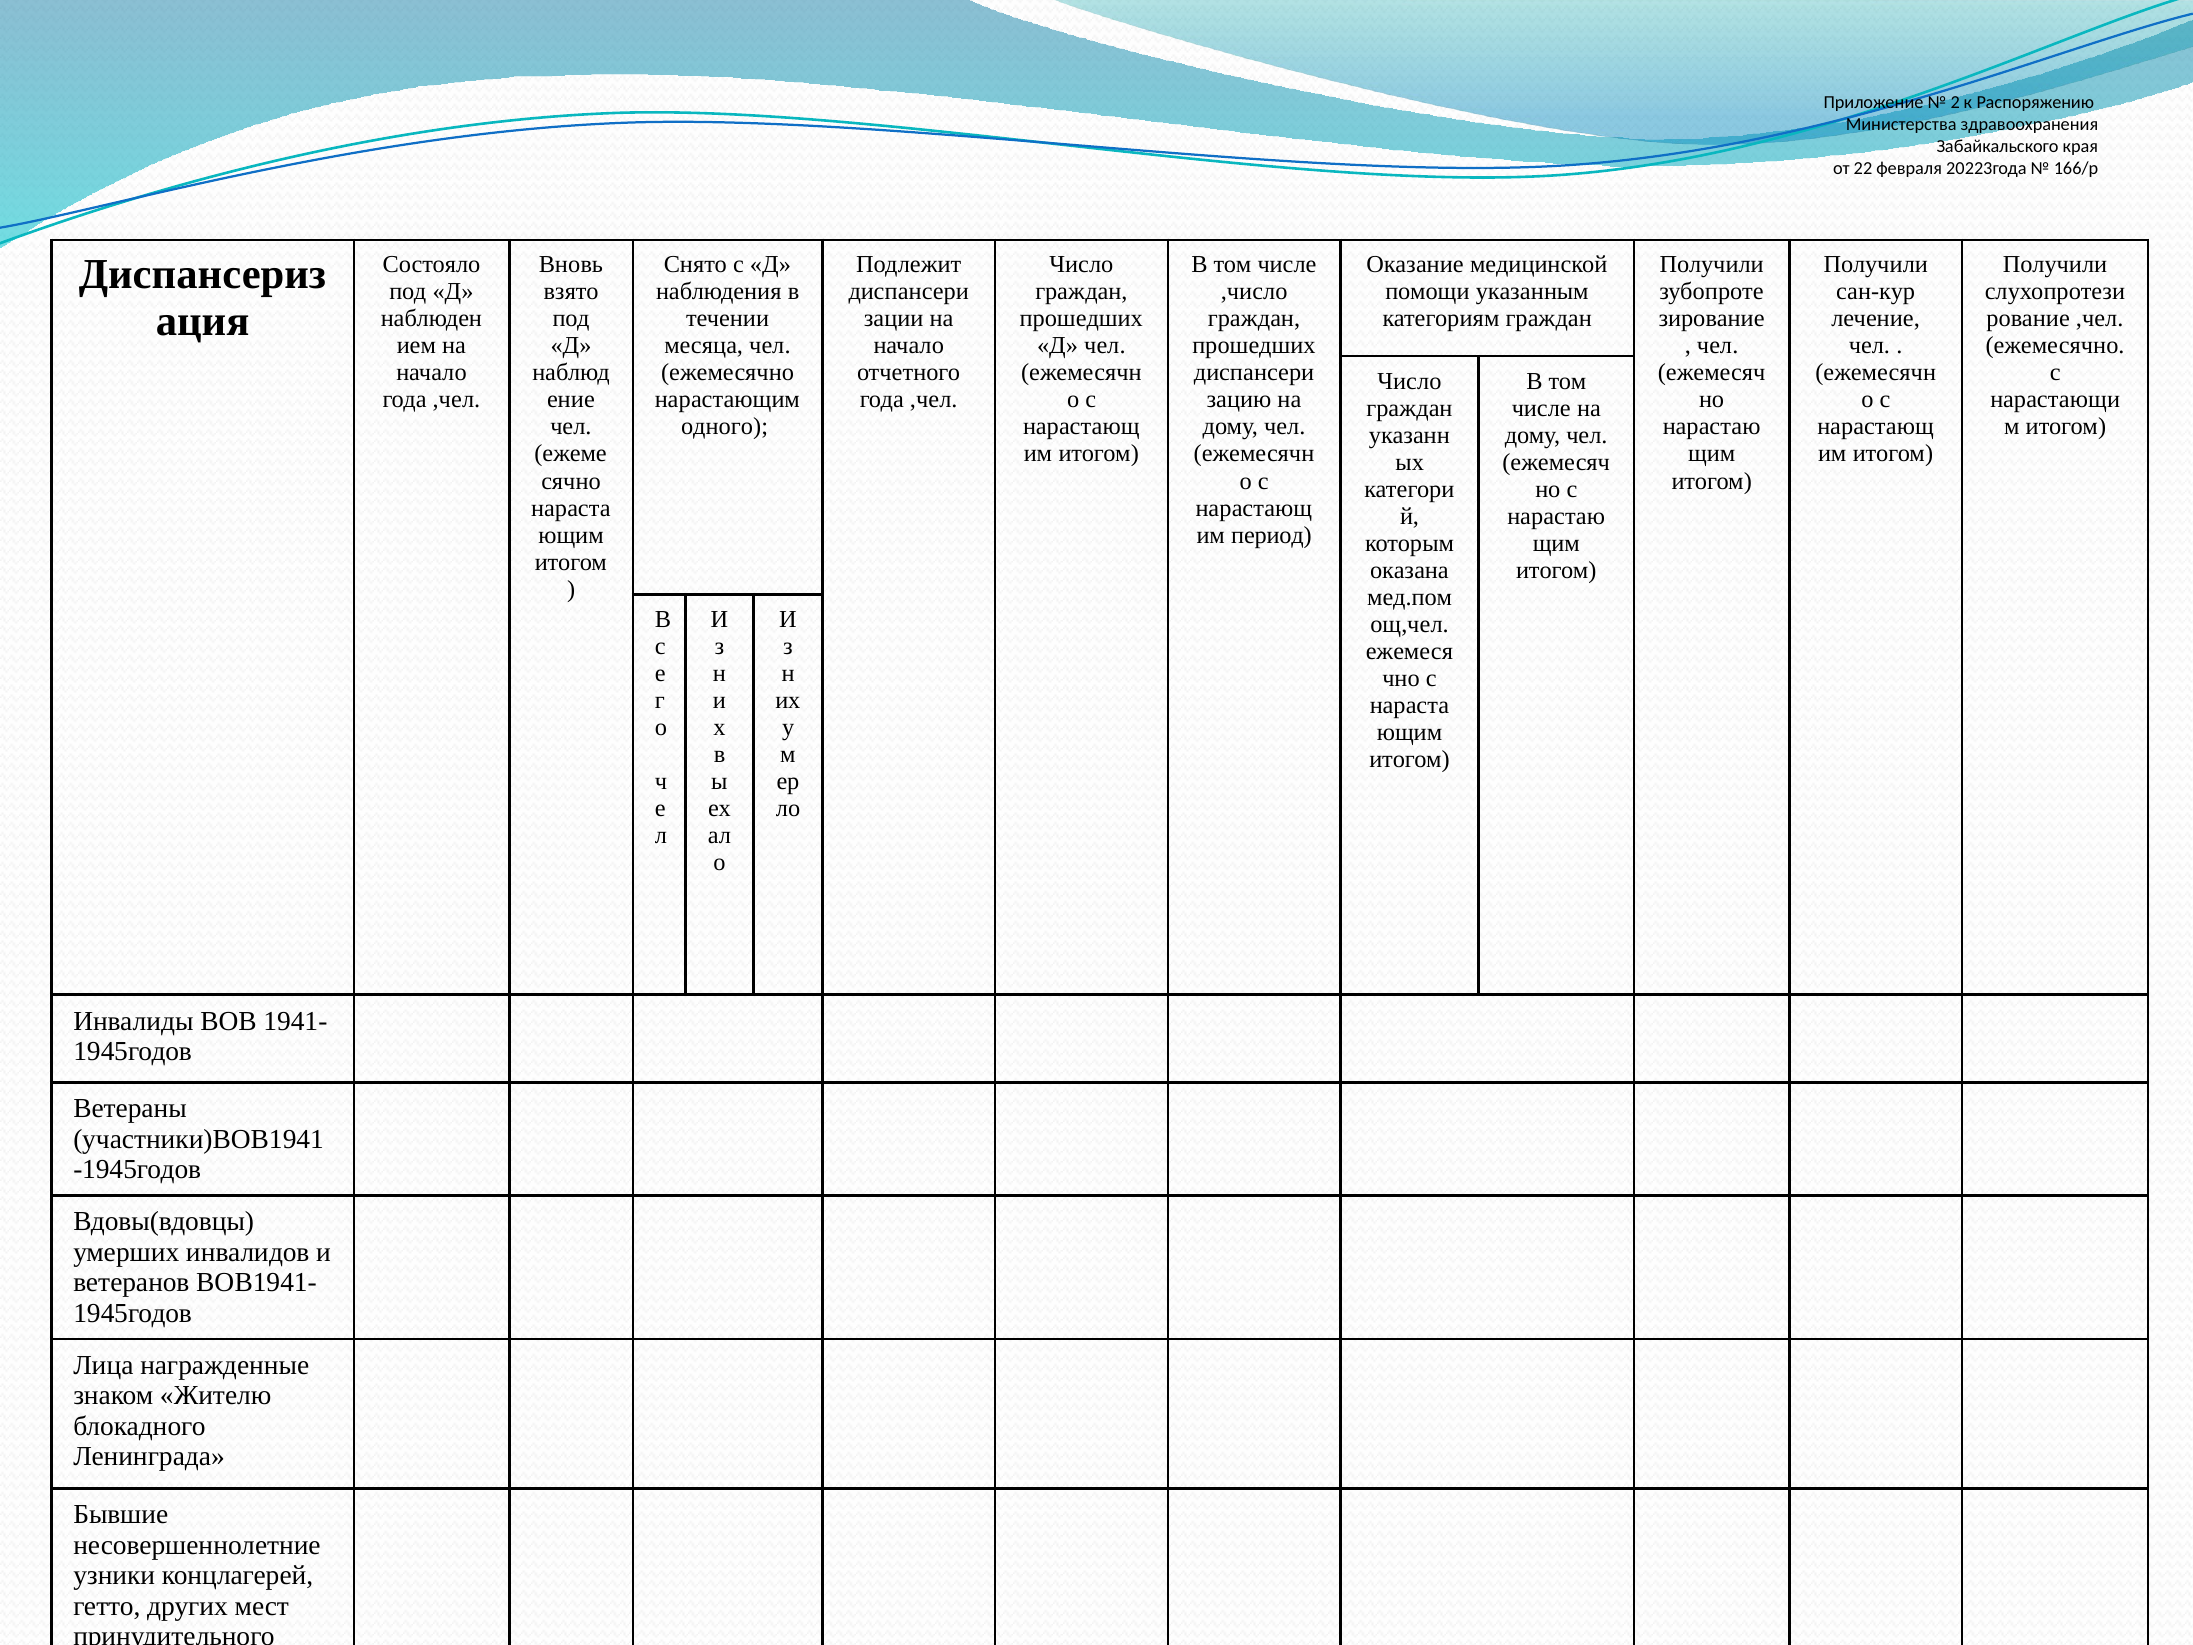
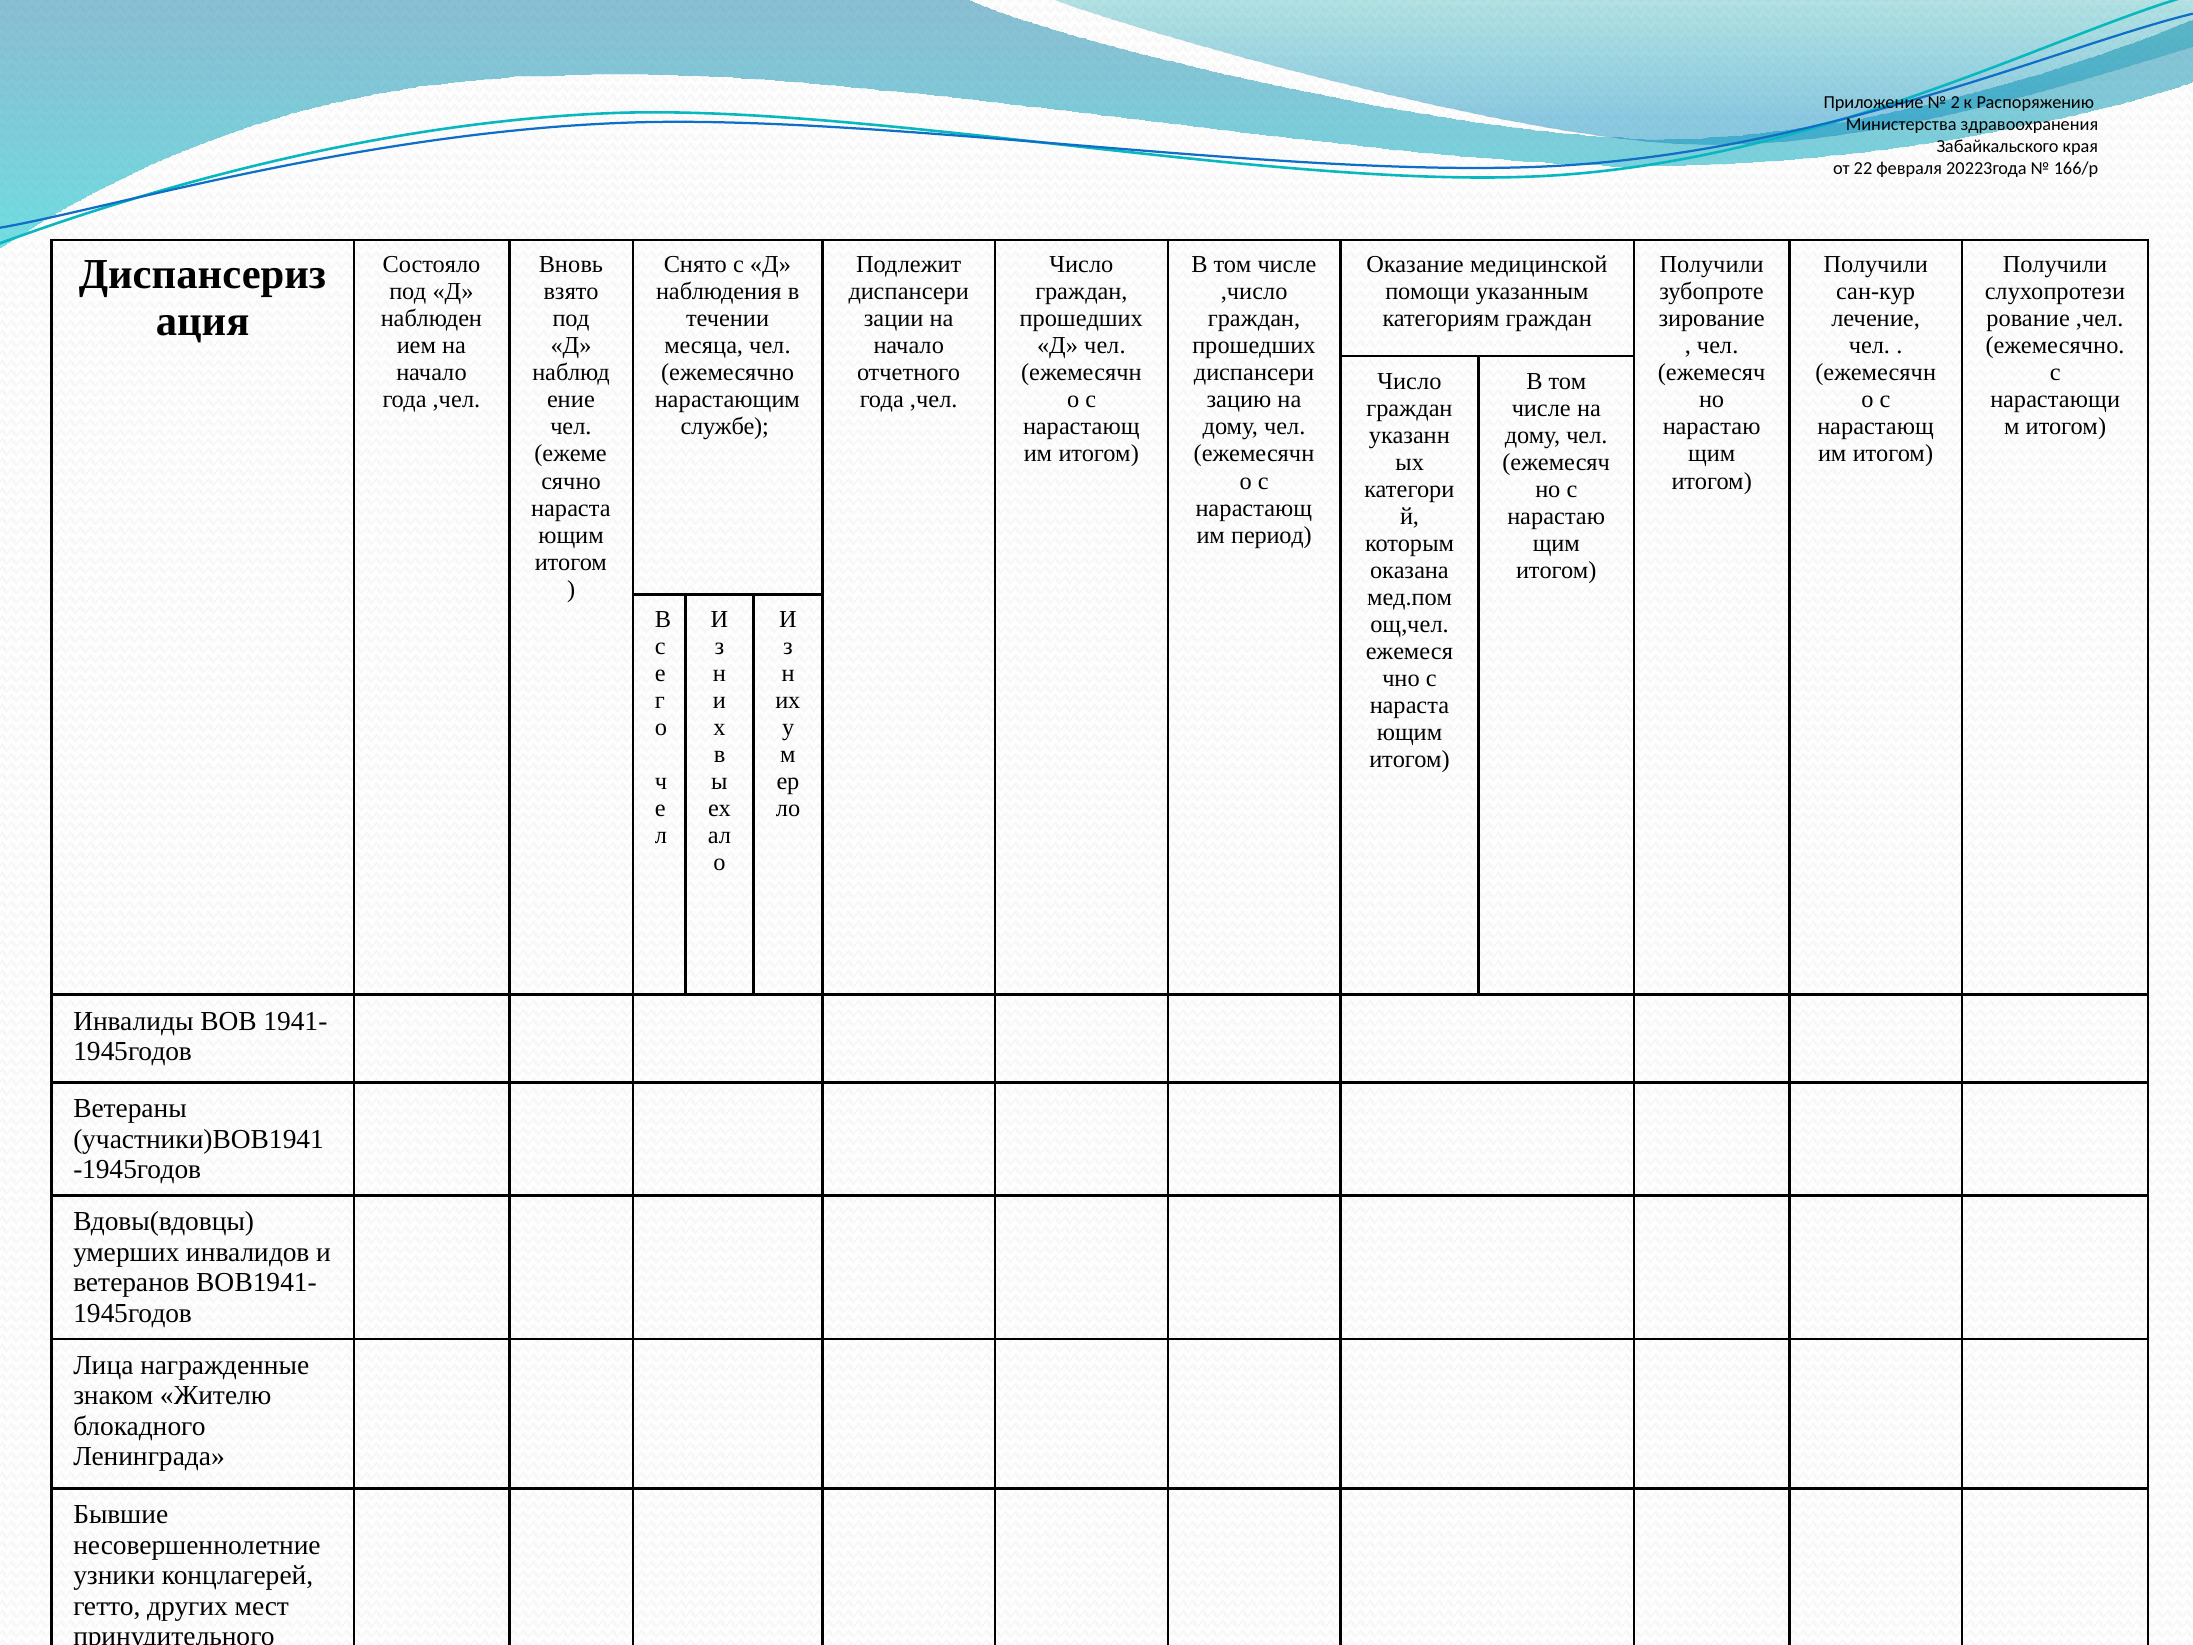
одного: одного -> службе (725, 427)
